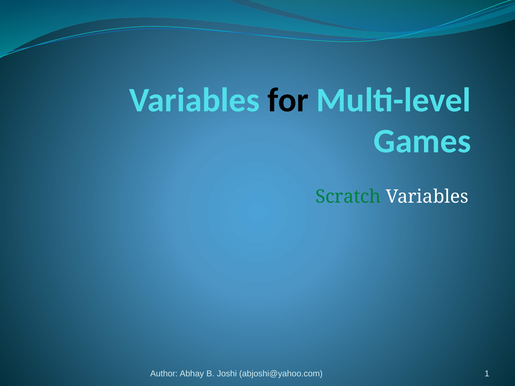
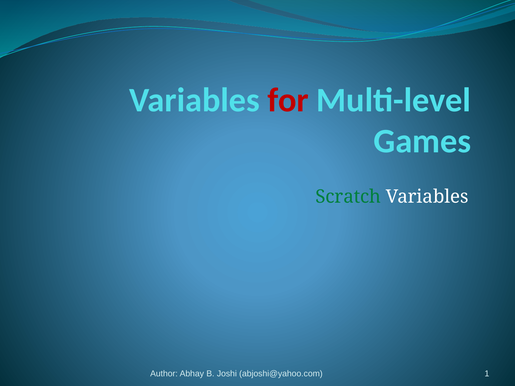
for colour: black -> red (288, 100)
